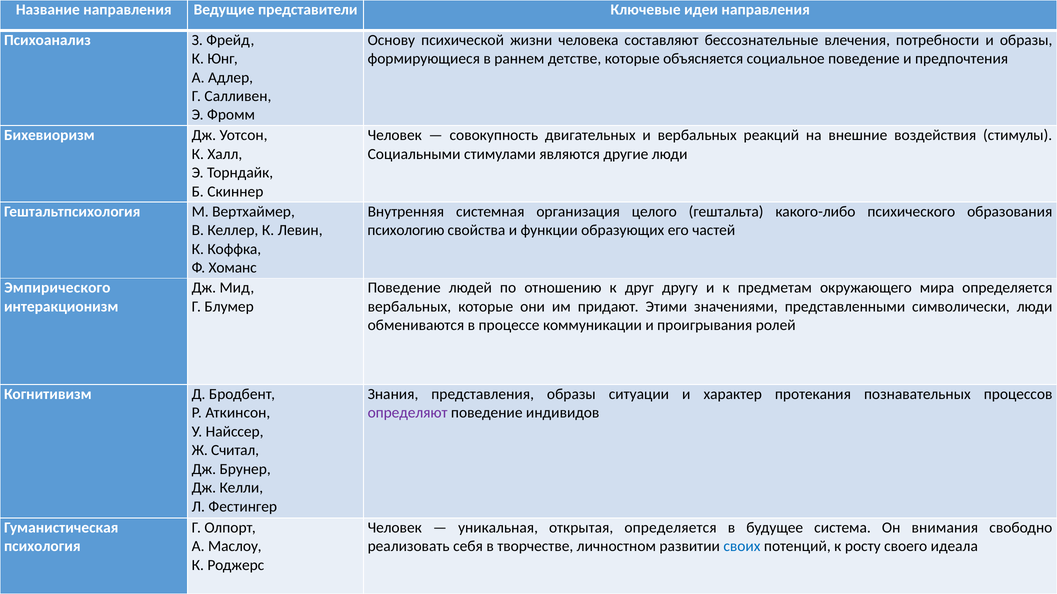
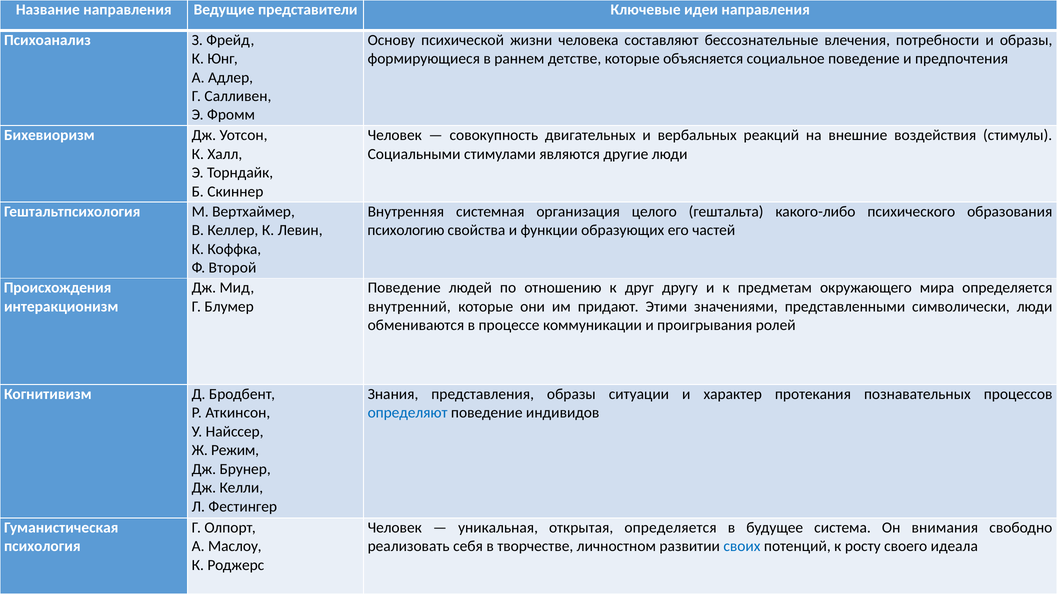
Хоманс: Хоманс -> Второй (232, 268)
Эмпирического: Эмпирического -> Происхождения (58, 288)
вербальных: вербальных -> внутренний (409, 307)
определяют colour: purple -> blue (408, 413)
Считал: Считал -> Режим (235, 451)
